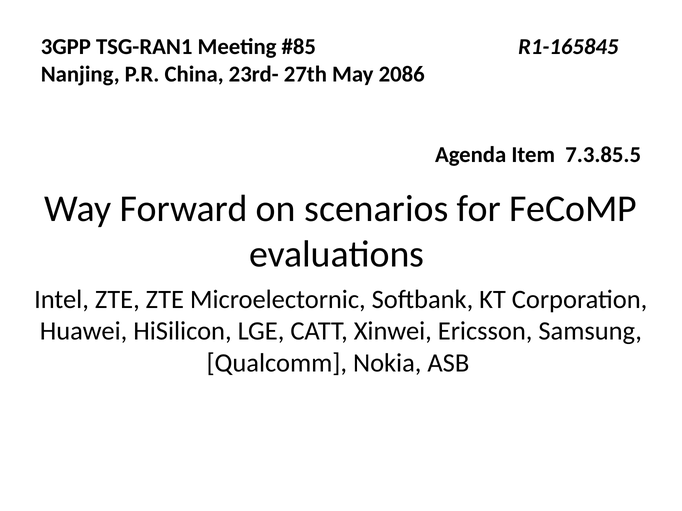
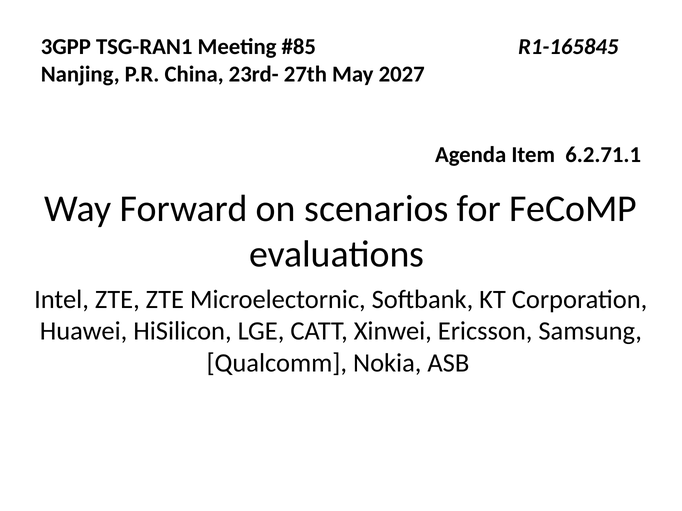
2086: 2086 -> 2027 (402, 74)
7.3.85.5: 7.3.85.5 -> 6.2.71.1 (603, 155)
